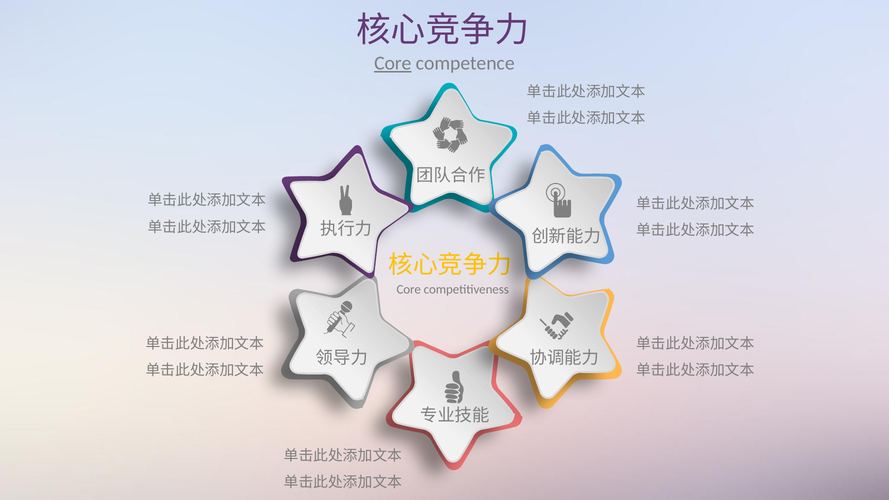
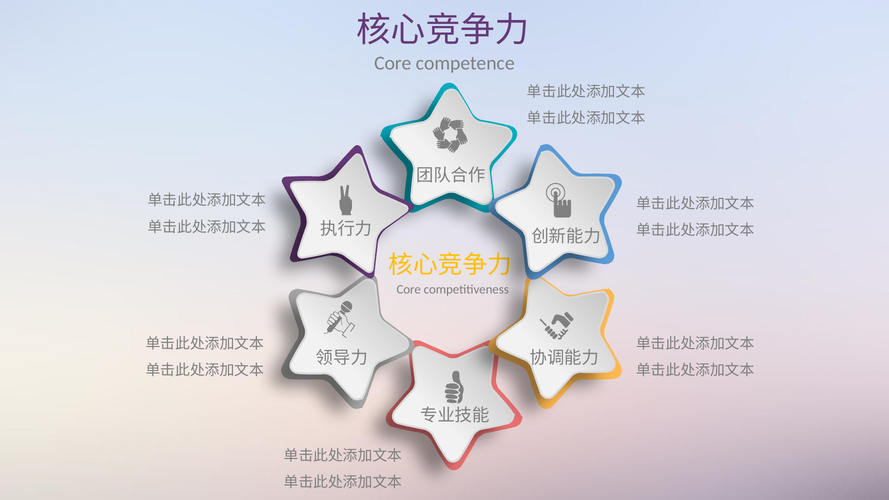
Core underline: present -> none (393, 63)
